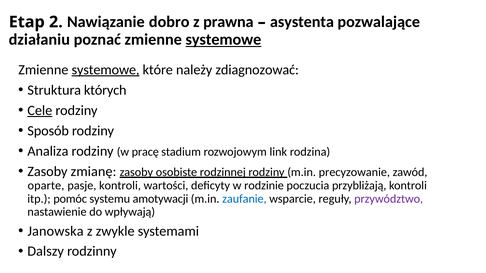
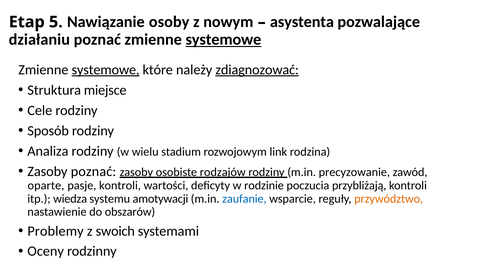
2: 2 -> 5 (56, 22)
dobro: dobro -> osoby (169, 22)
prawna: prawna -> nowym (228, 22)
zdiagnozować underline: none -> present (257, 70)
których: których -> miejsce (105, 90)
Cele underline: present -> none (40, 111)
pracę: pracę -> wielu (145, 152)
Zasoby zmianę: zmianę -> poznać (93, 172)
rodzinnej: rodzinnej -> rodzajów (223, 172)
pomóc: pomóc -> wiedza (70, 199)
przywództwo colour: purple -> orange (389, 199)
wpływają: wpływają -> obszarów (130, 212)
Janowska: Janowska -> Problemy (56, 231)
zwykle: zwykle -> swoich (115, 231)
Dalszy: Dalszy -> Oceny (46, 252)
